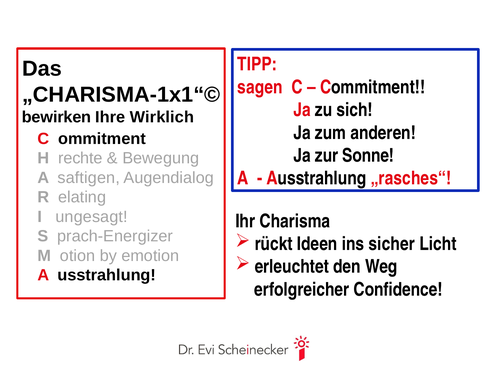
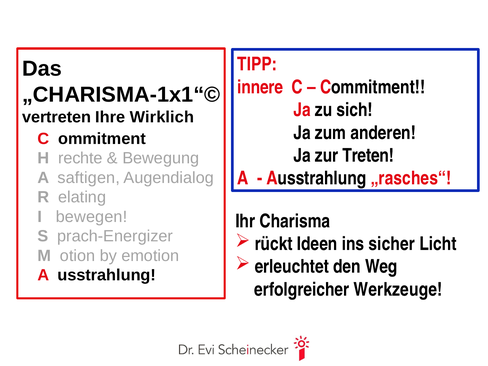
sagen: sagen -> innere (260, 87)
bewirken: bewirken -> vertreten (57, 117)
Sonne: Sonne -> Treten (368, 156)
ungesagt: ungesagt -> bewegen (92, 217)
Confidence: Confidence -> Werkzeuge (398, 290)
